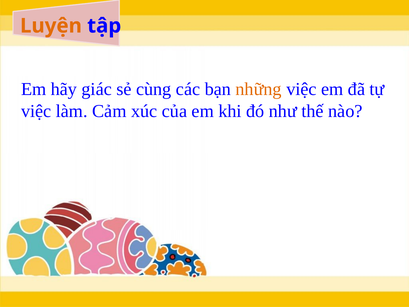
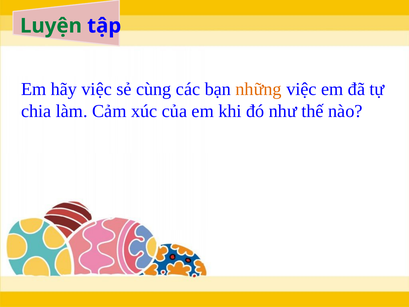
Luyện colour: orange -> green (51, 26)
hãy giác: giác -> việc (97, 89)
việc: việc -> chia (36, 111)
